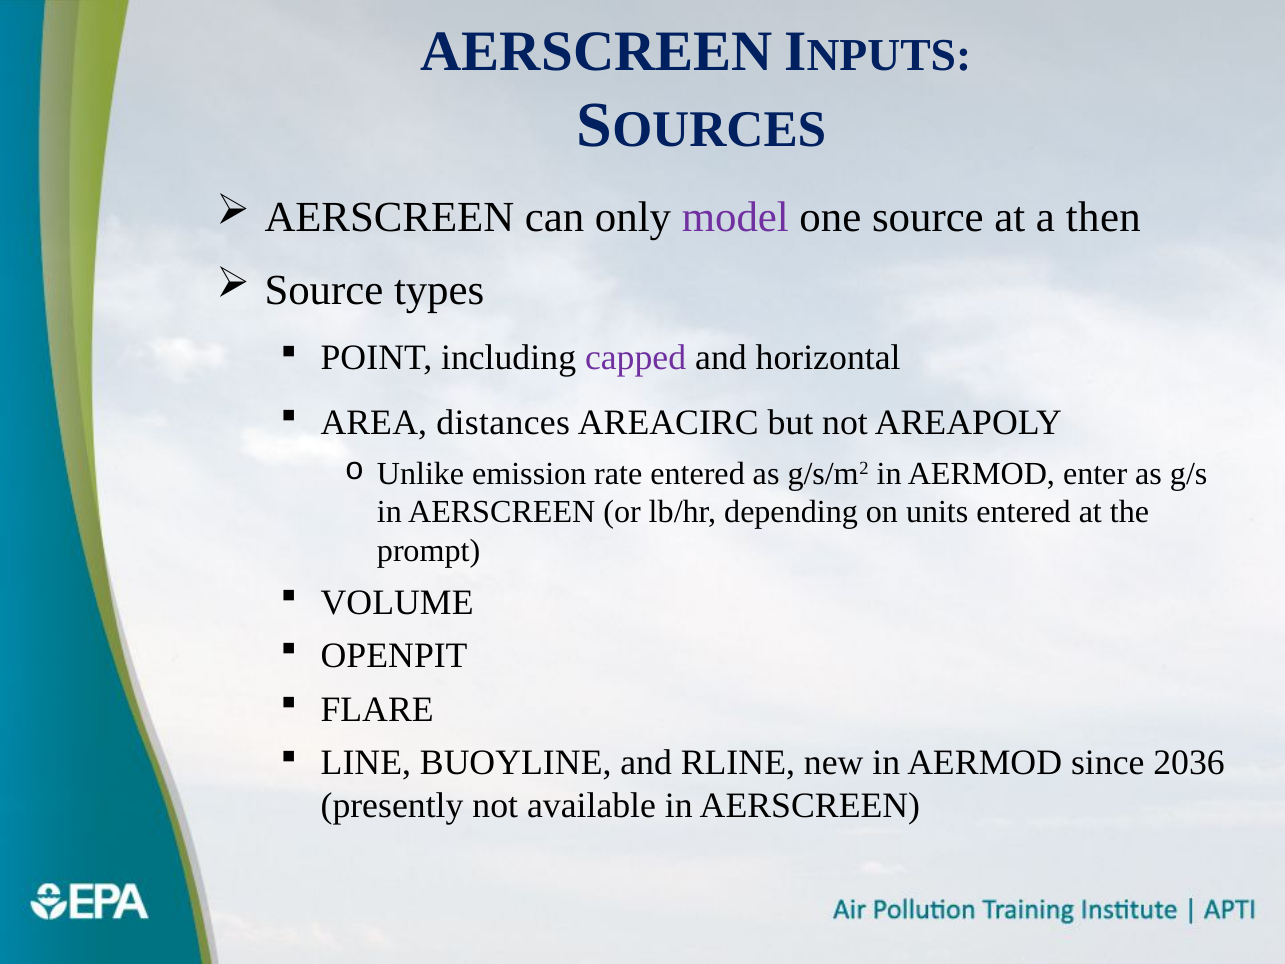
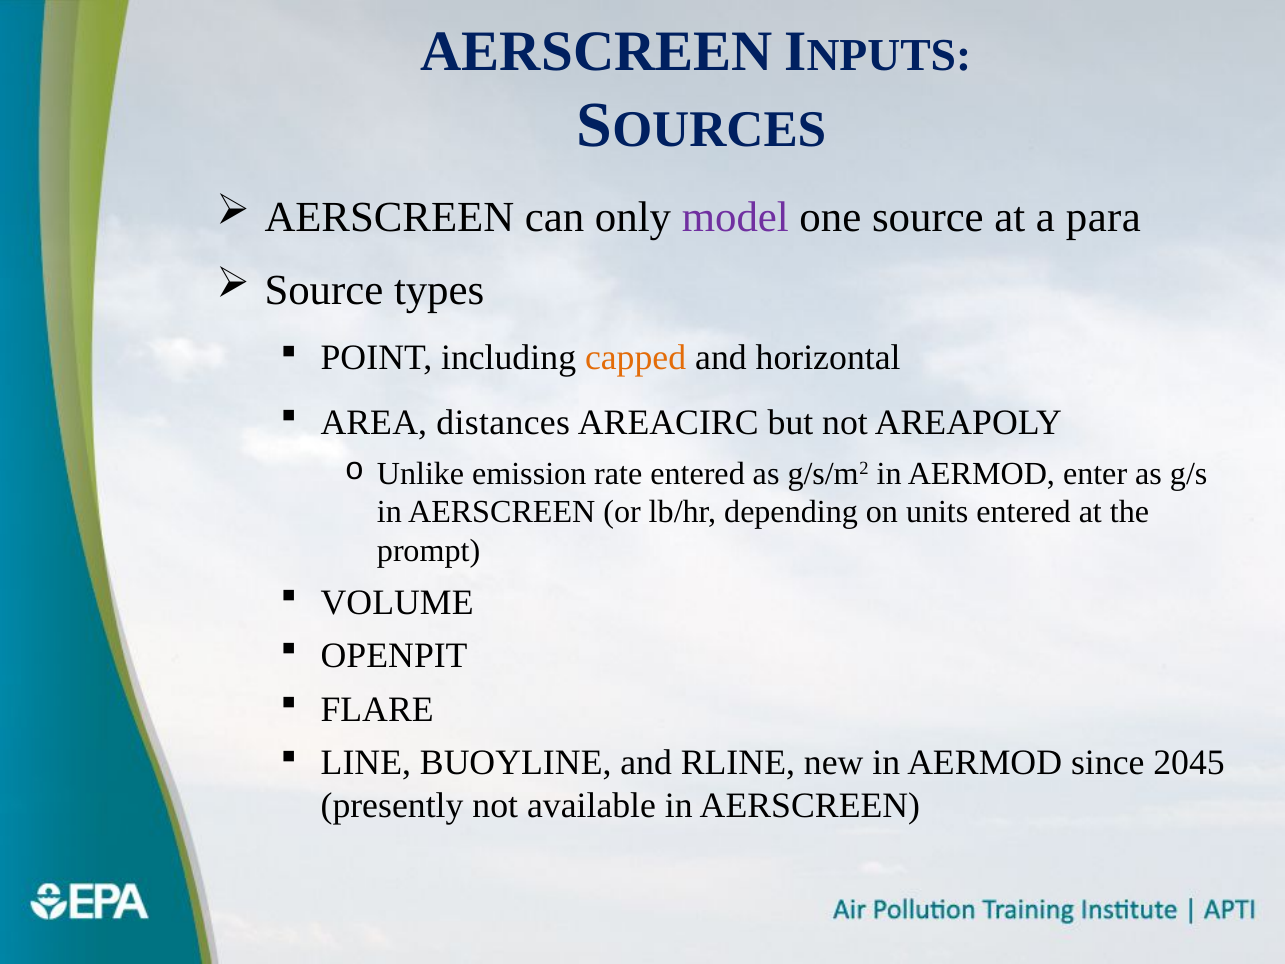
then: then -> para (1103, 217)
capped colour: purple -> orange (636, 358)
2036: 2036 -> 2045 (1189, 763)
